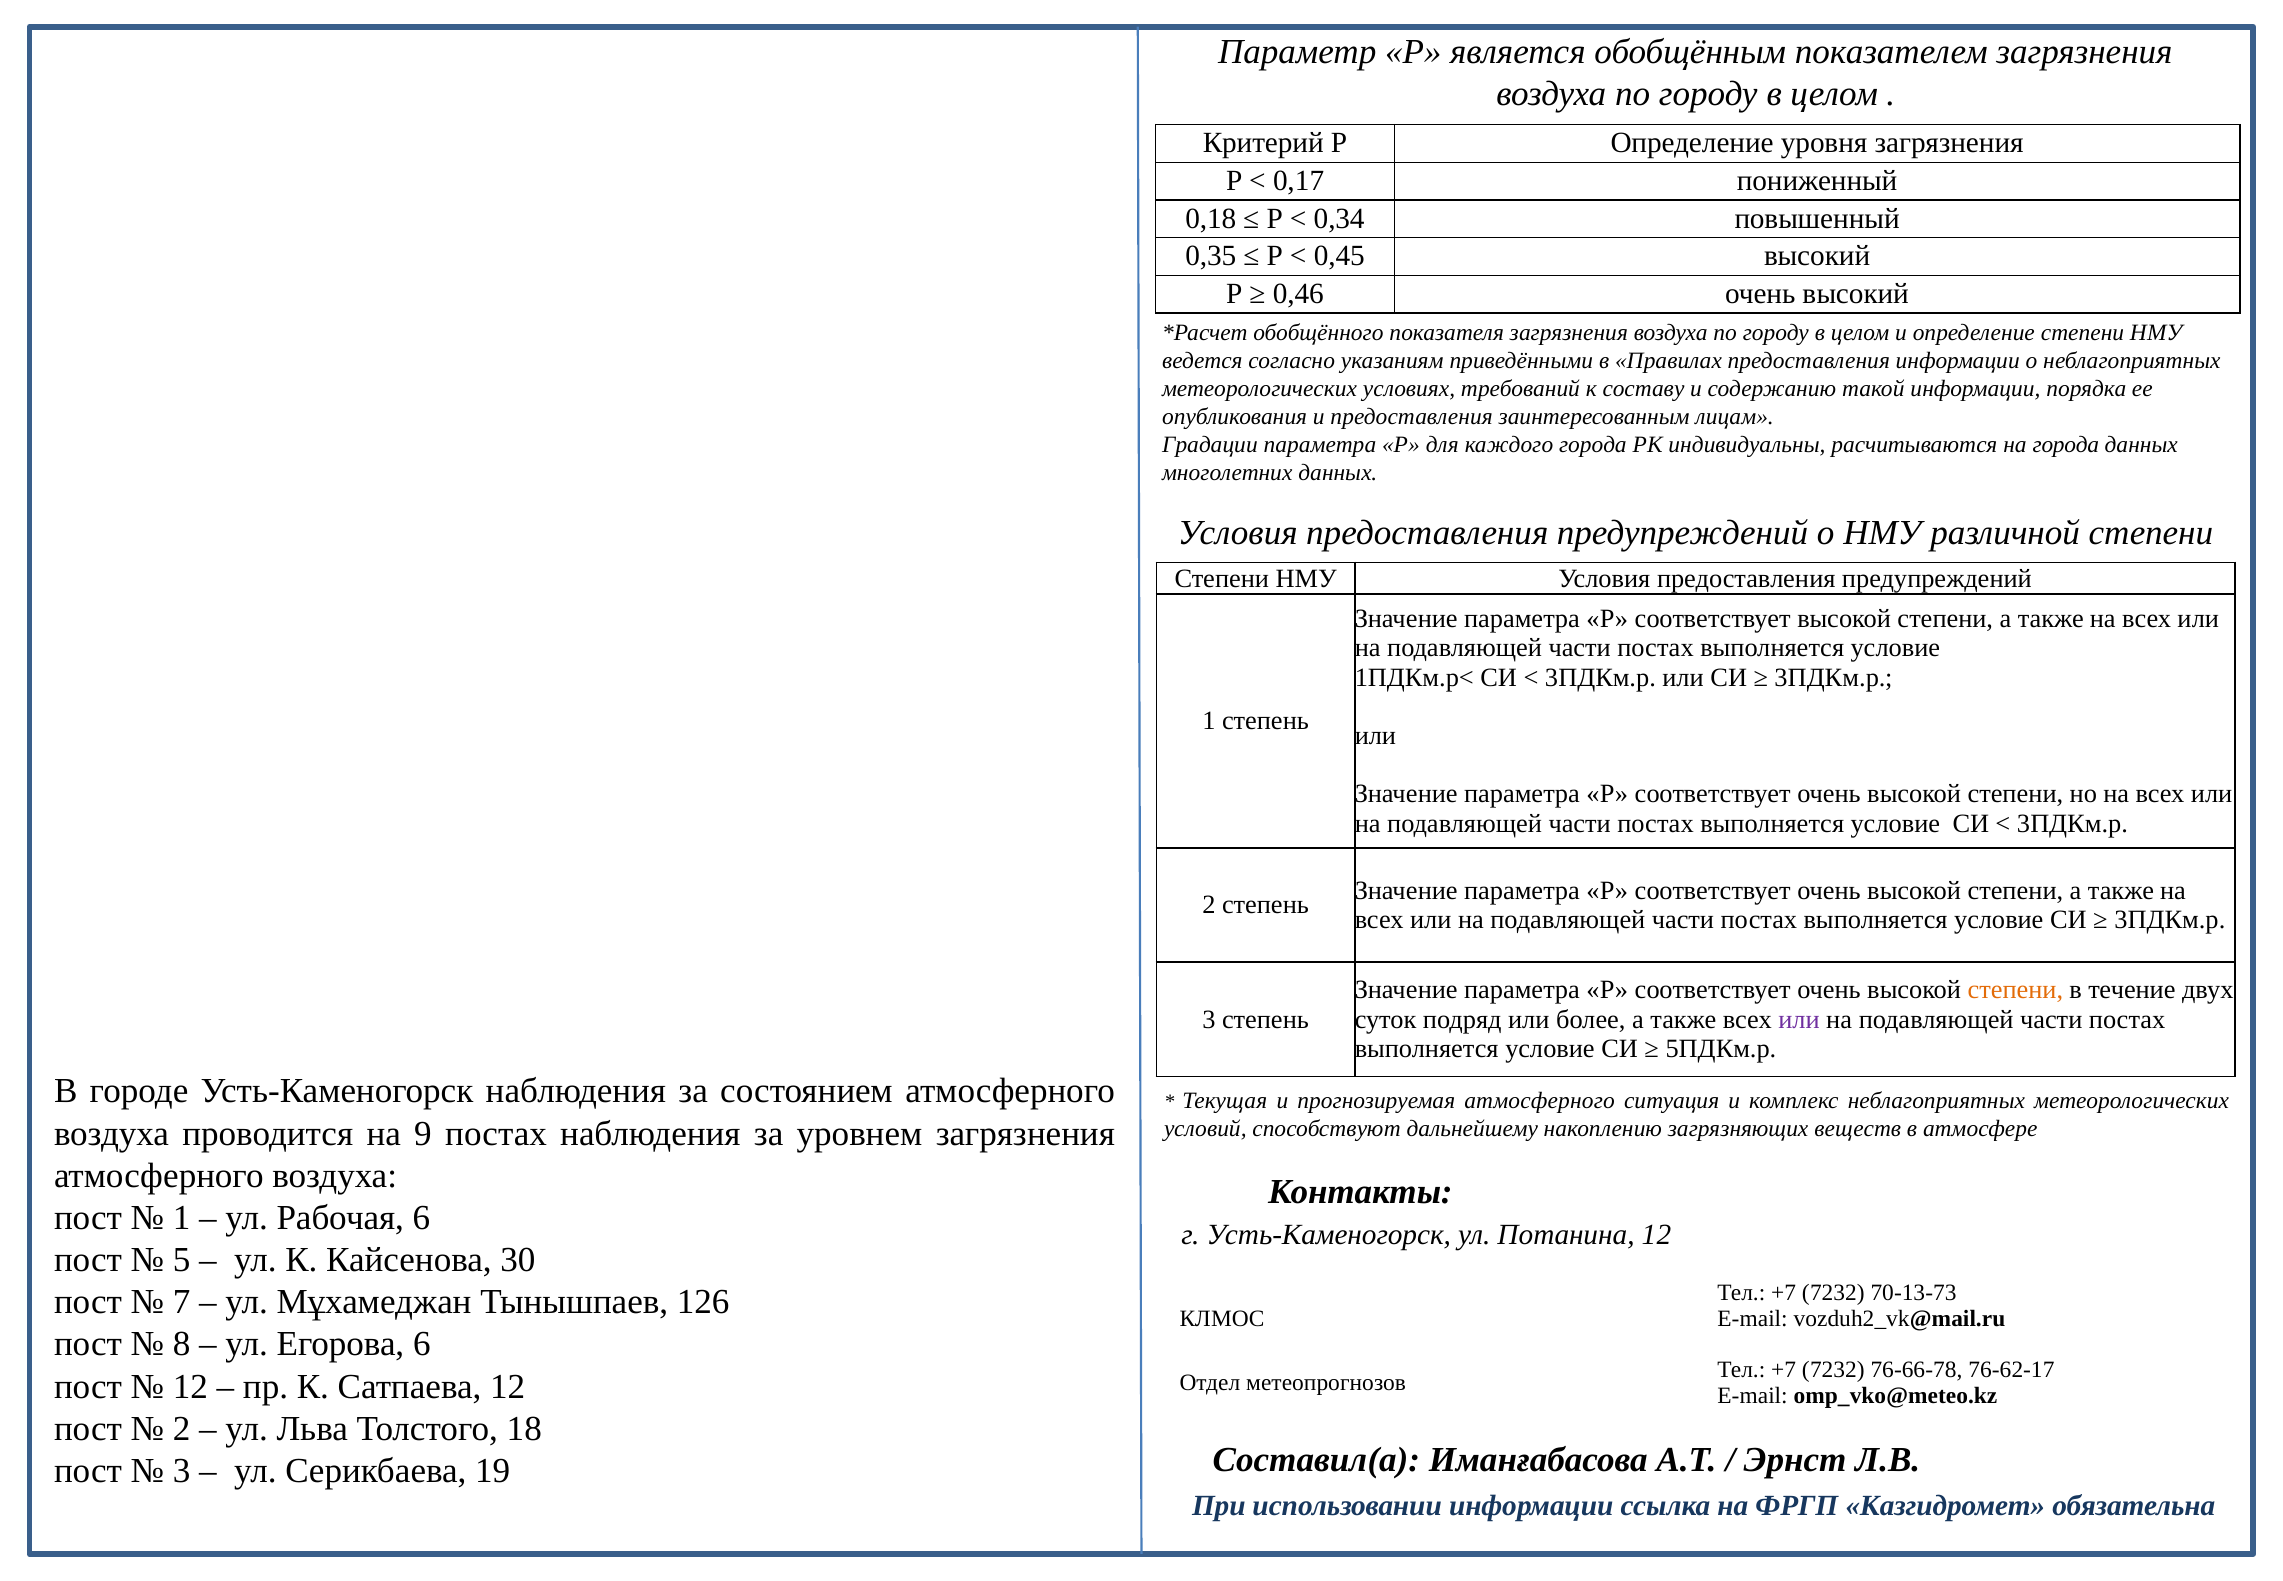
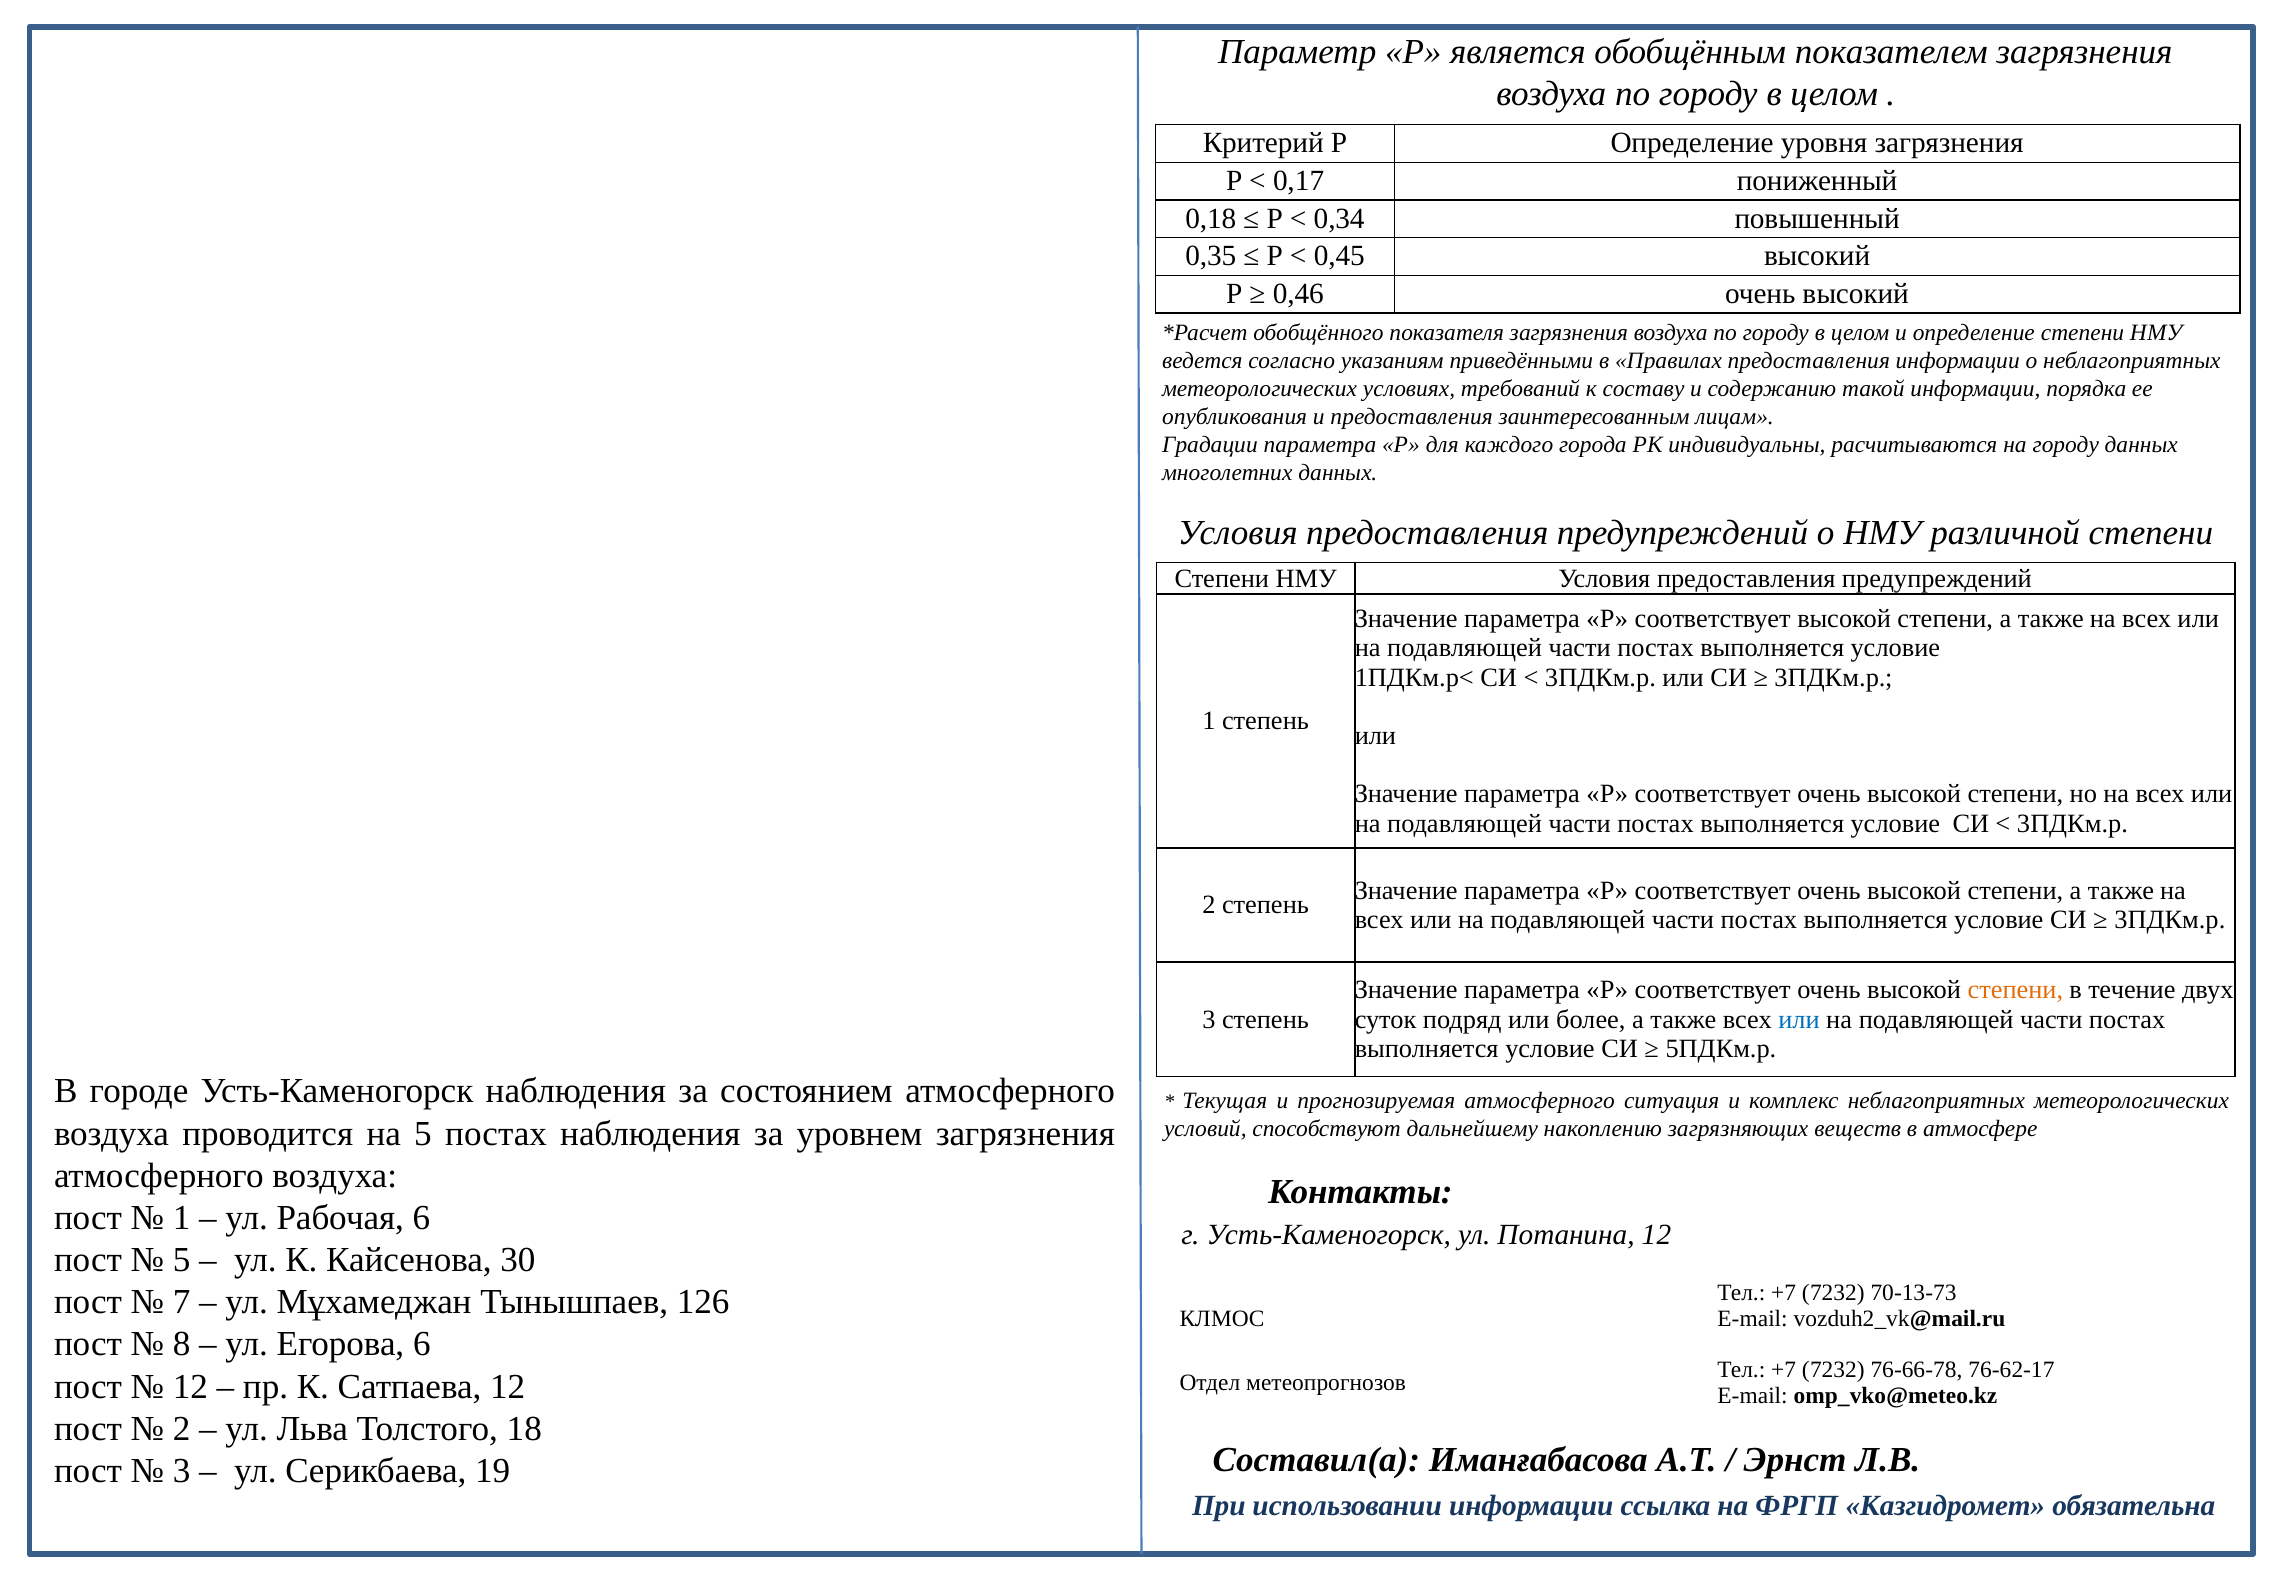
на города: города -> городу (2066, 445)
или colour: purple -> blue (1799, 1019)
на 9: 9 -> 5 (423, 1133)
